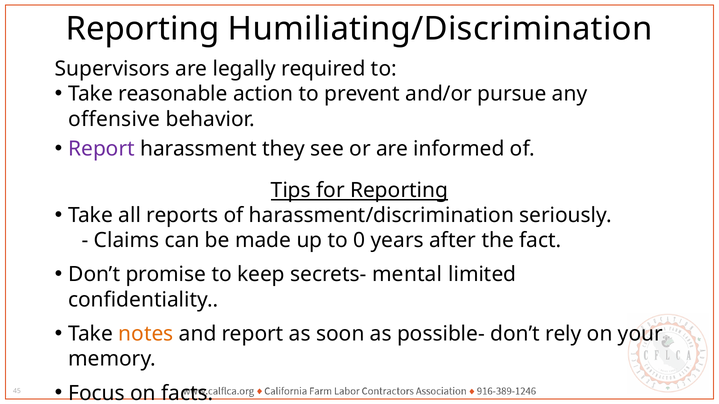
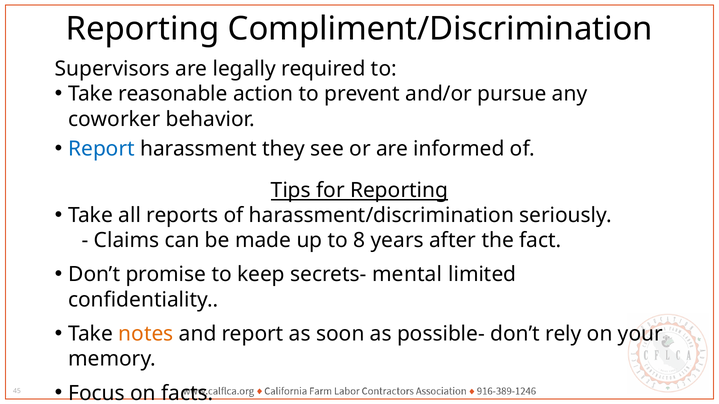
Humiliating/Discrimination: Humiliating/Discrimination -> Compliment/Discrimination (440, 29)
offensive: offensive -> coworker (114, 119)
Report colour: purple -> blue (102, 149)
0: 0 -> 8 (359, 241)
